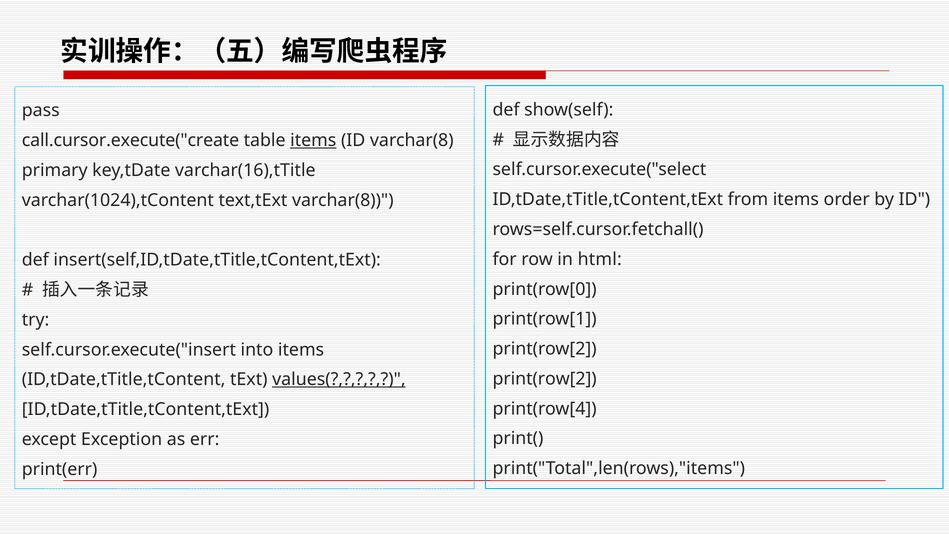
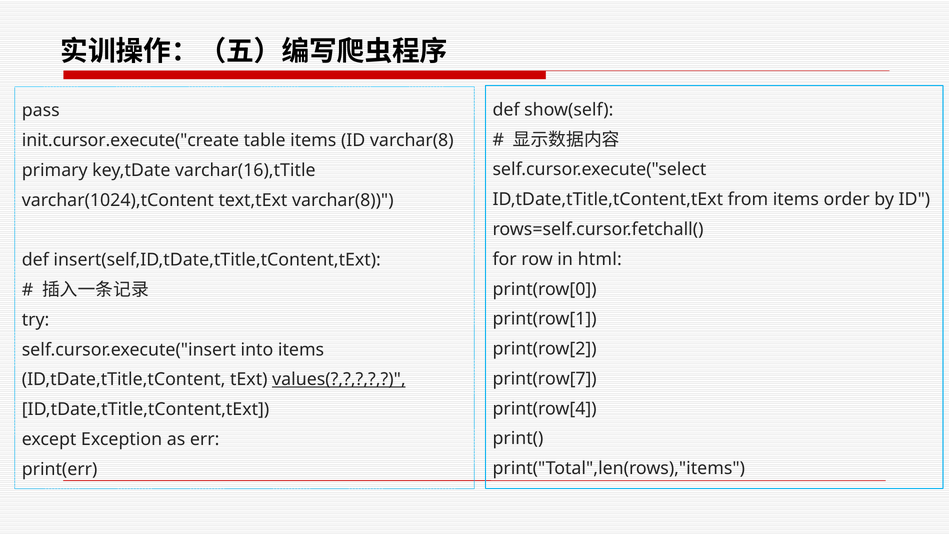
call.cursor.execute("create: call.cursor.execute("create -> init.cursor.execute("create (130, 140)
items underline: present -> none (313, 140)
print(row[2: print(row[2 -> print(row[7 (545, 379)
